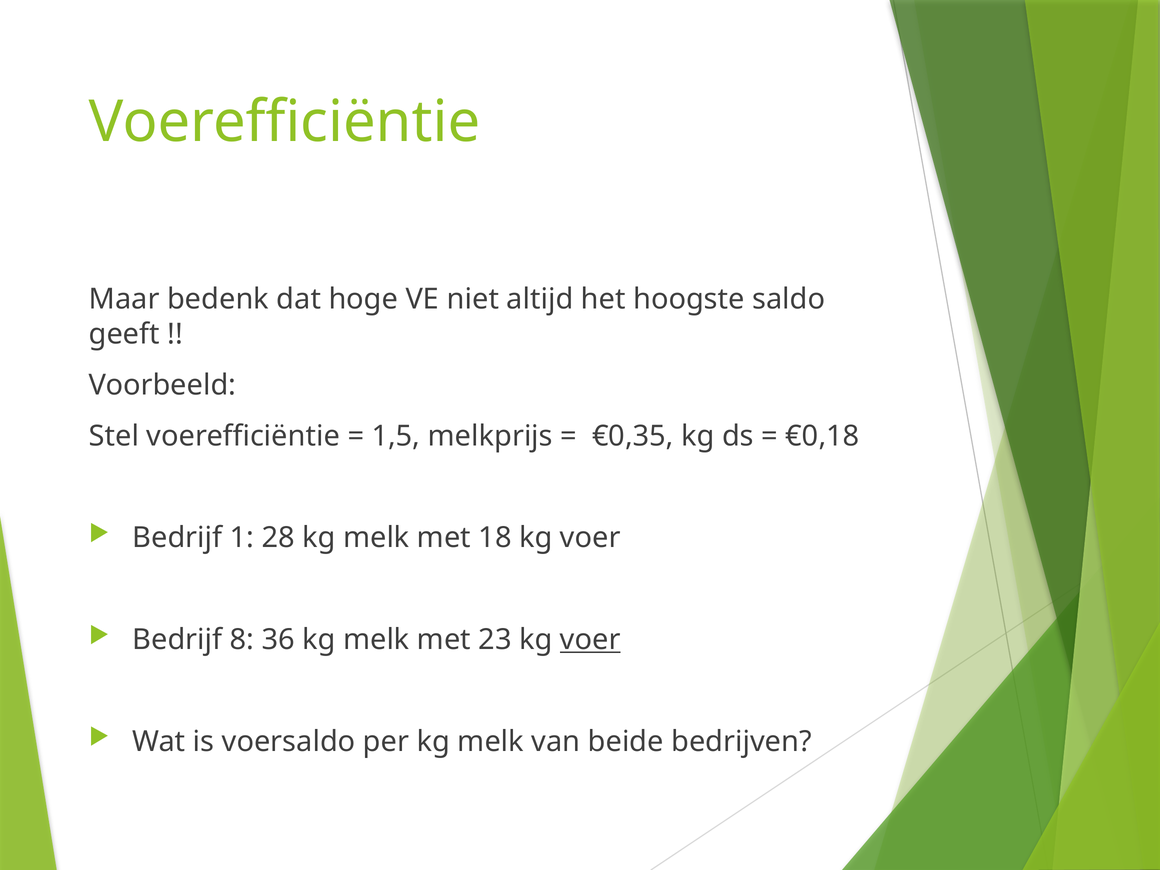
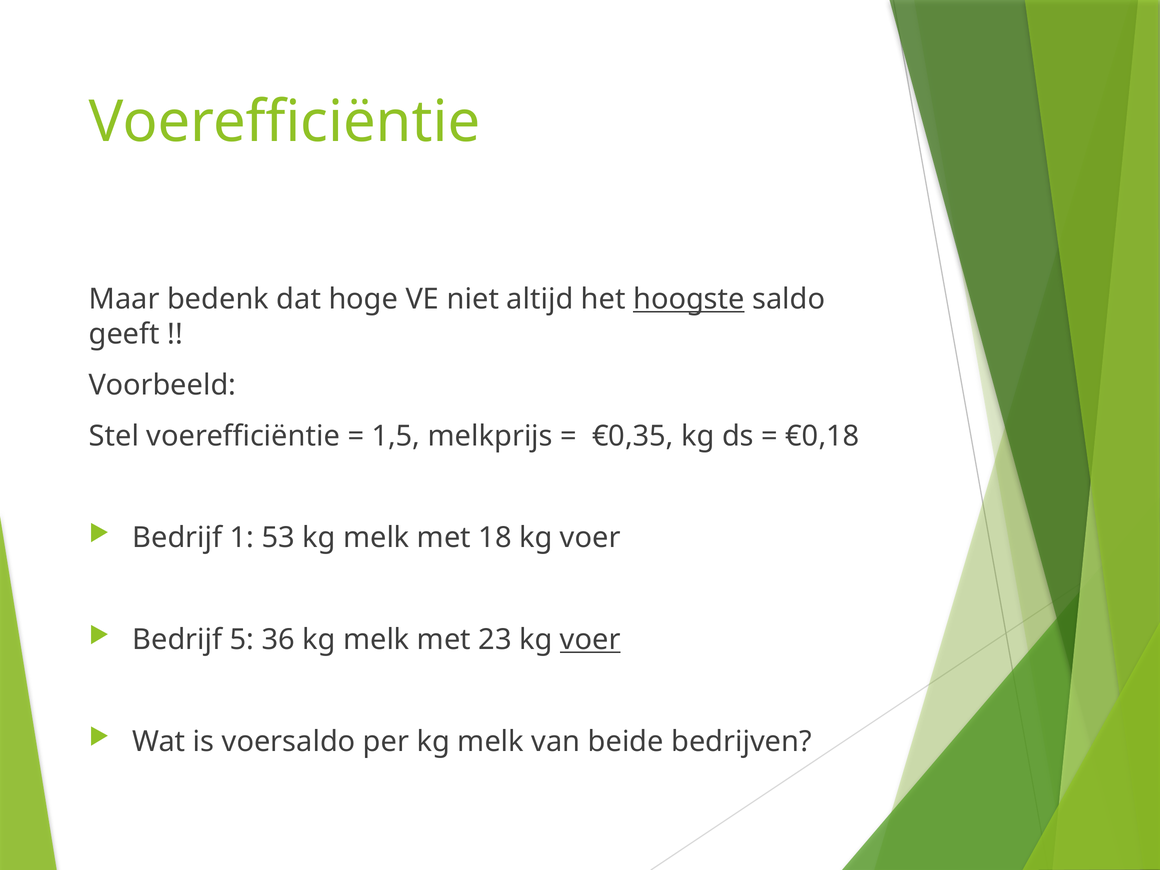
hoogste underline: none -> present (689, 299)
28: 28 -> 53 (278, 538)
8: 8 -> 5 (242, 640)
